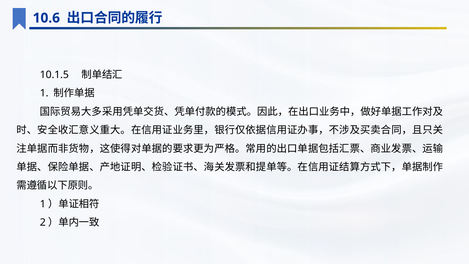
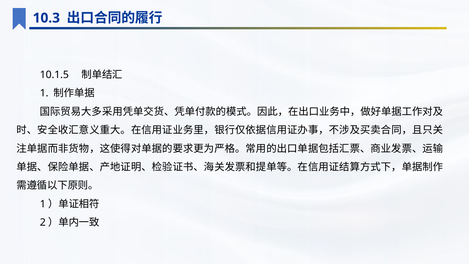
10.6: 10.6 -> 10.3 (46, 18)
